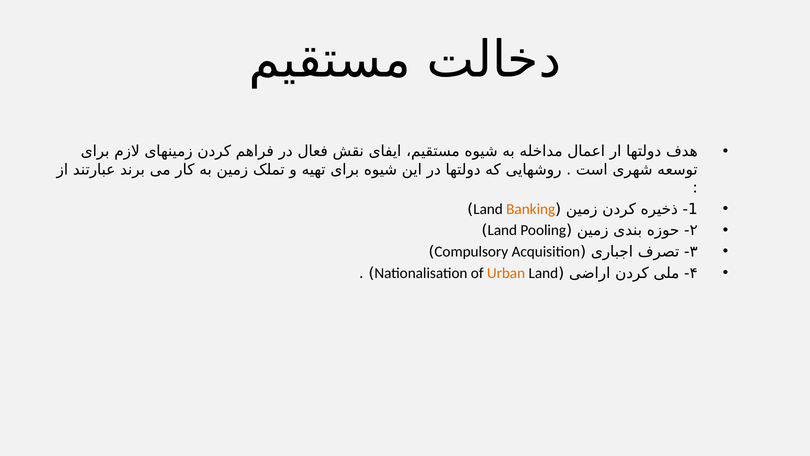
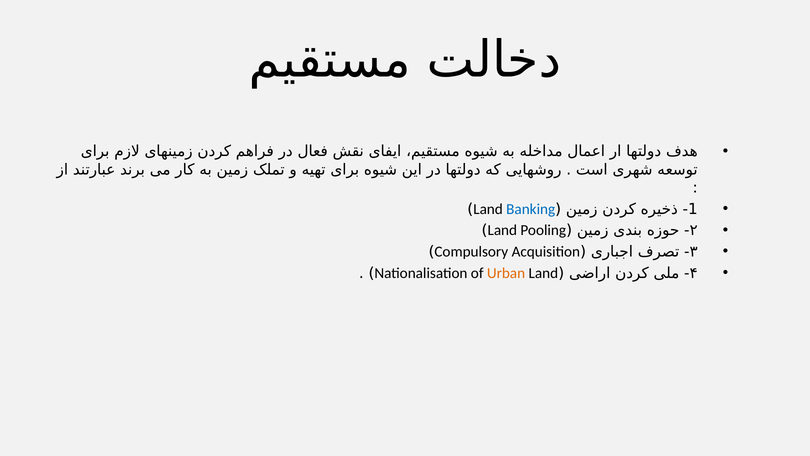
Banking colour: orange -> blue (531, 209)
